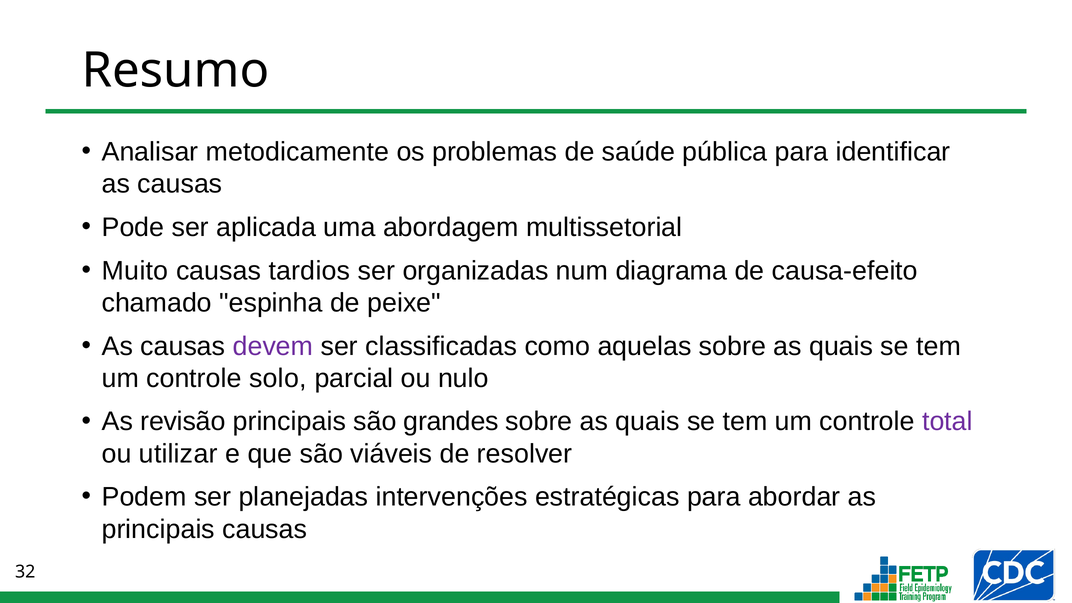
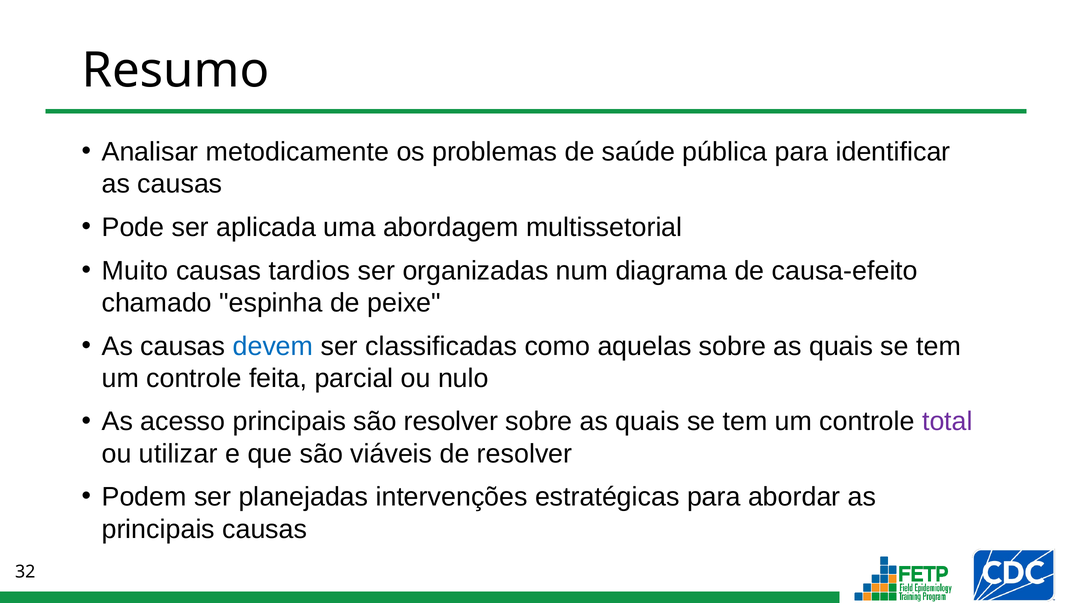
devem colour: purple -> blue (273, 346)
solo: solo -> feita (278, 378)
revisão: revisão -> acesso (183, 422)
são grandes: grandes -> resolver (451, 422)
